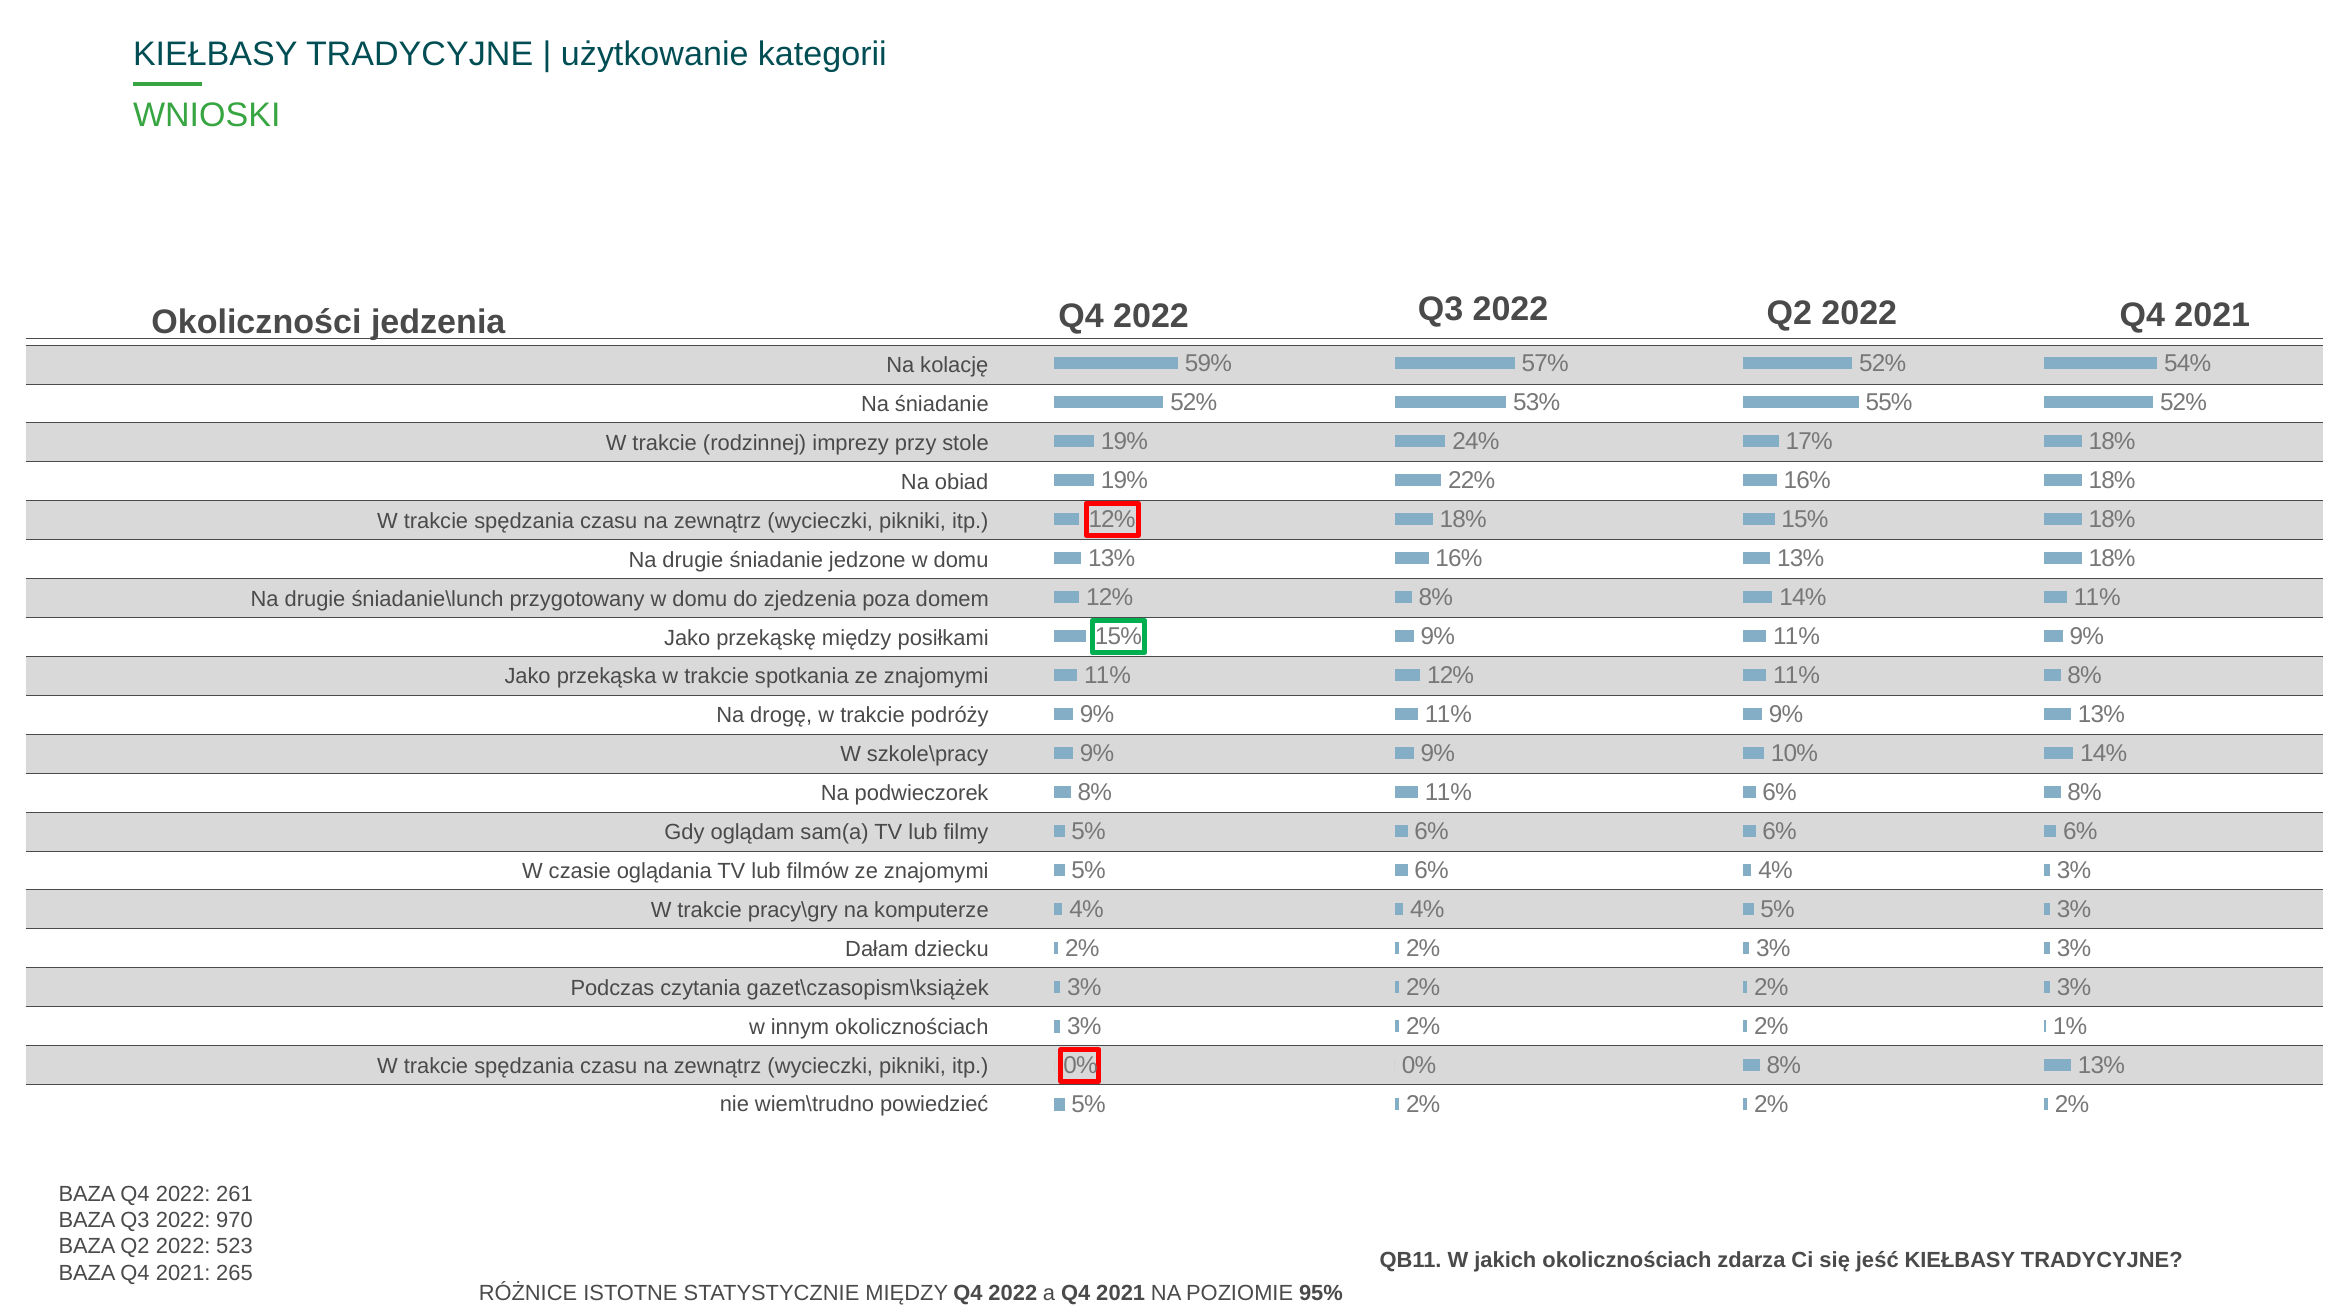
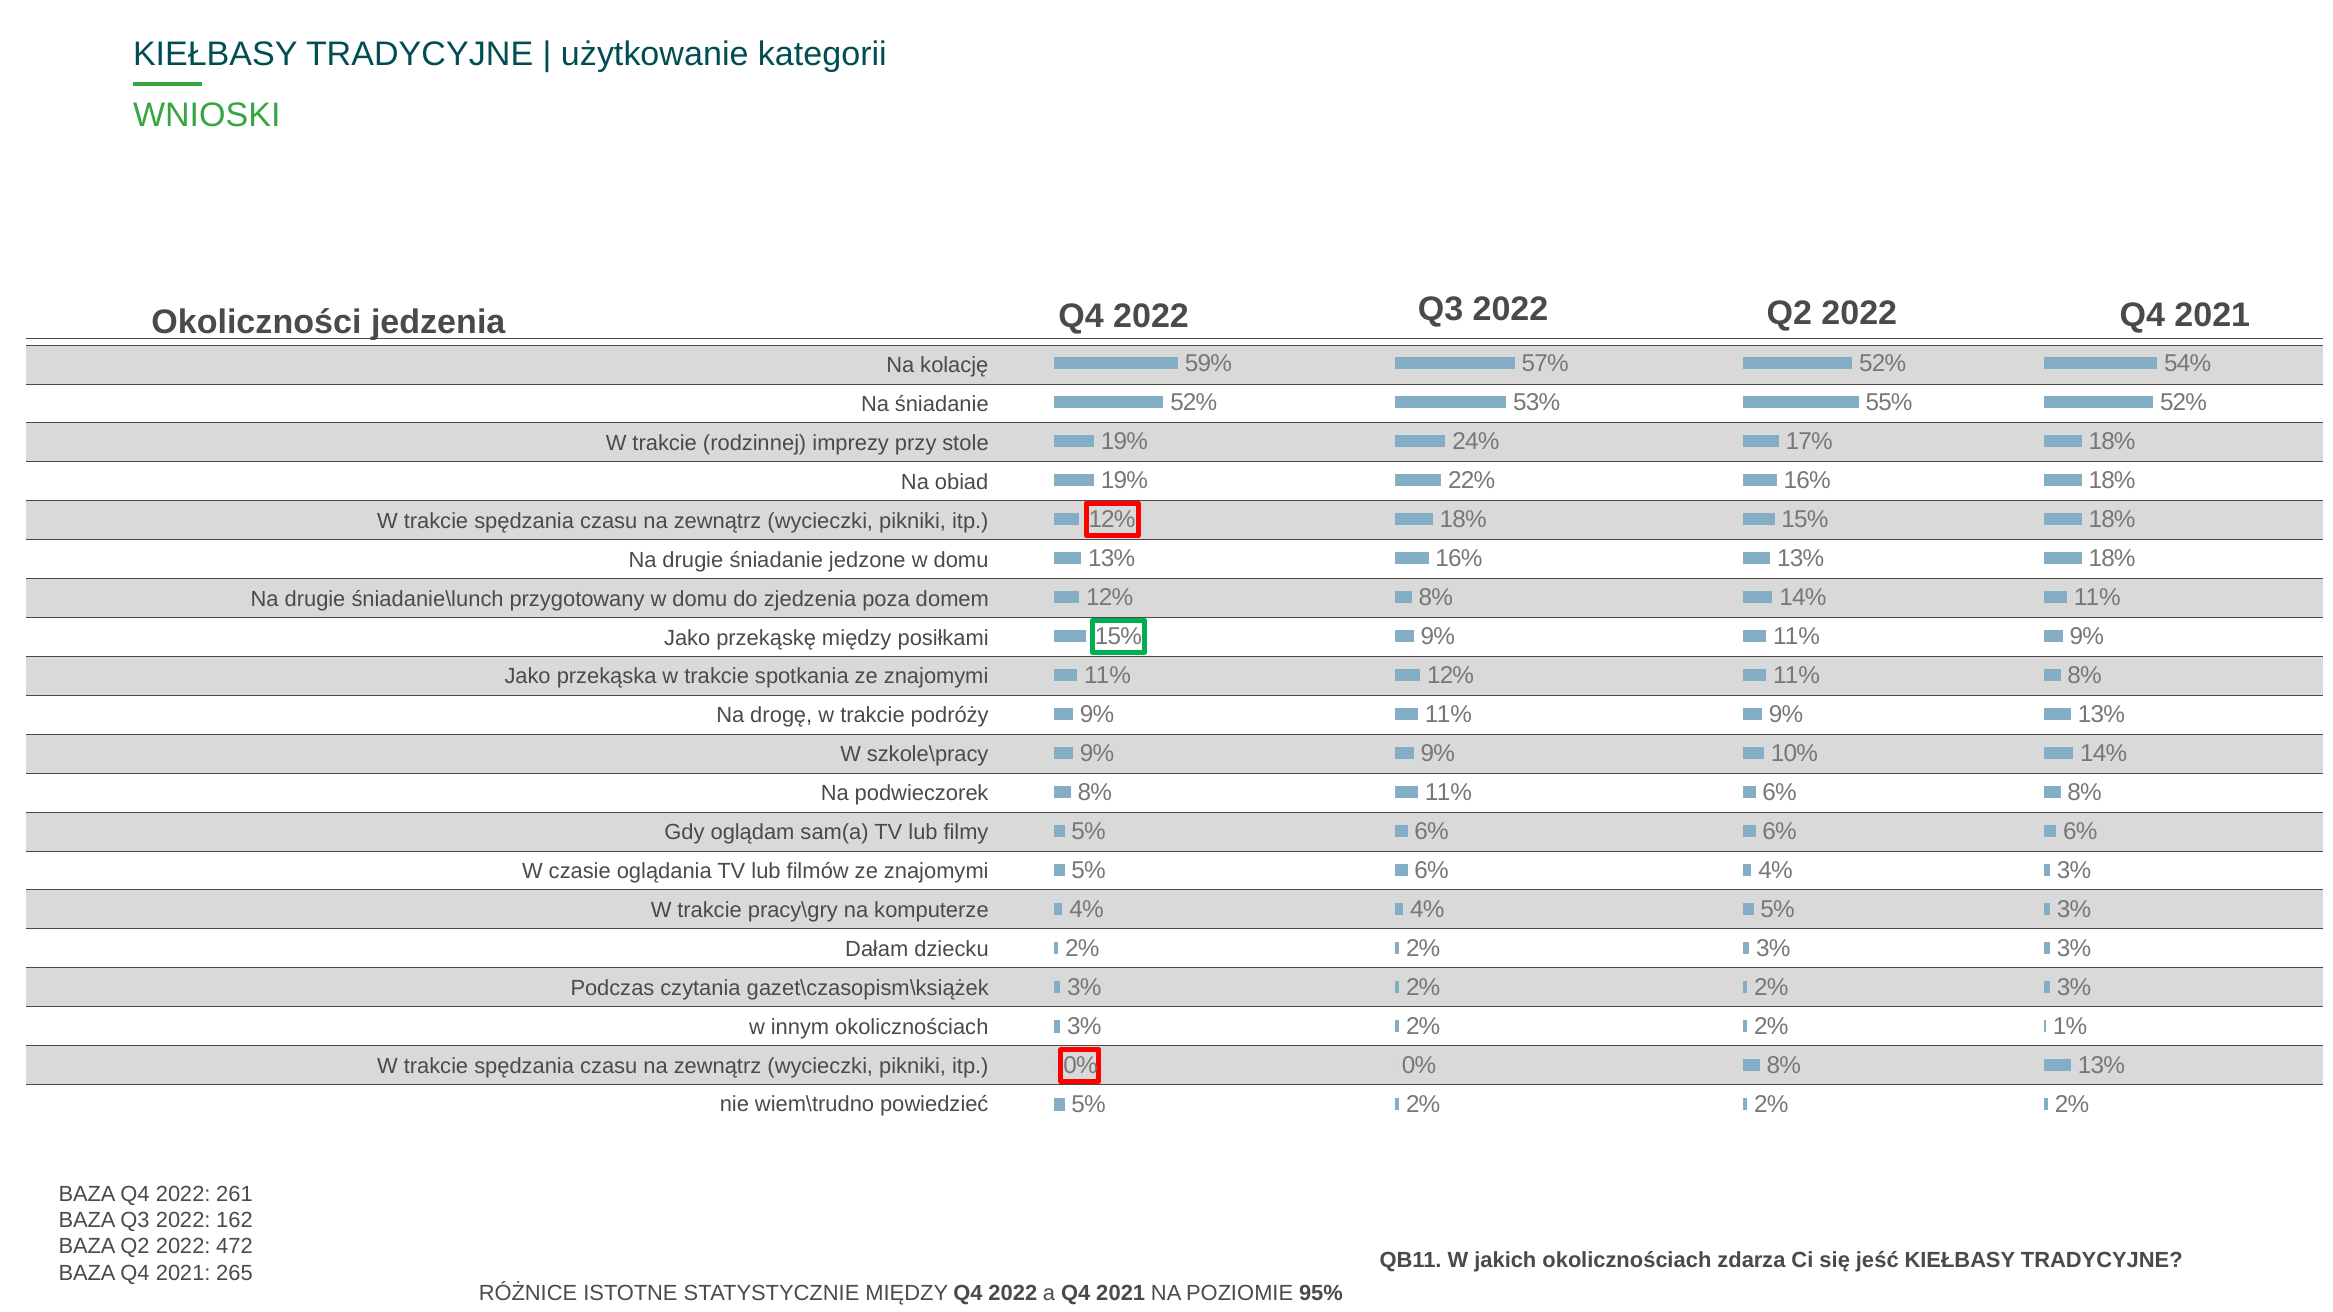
970: 970 -> 162 (234, 1221)
523: 523 -> 472 (234, 1247)
